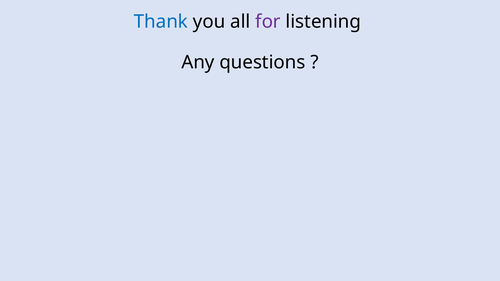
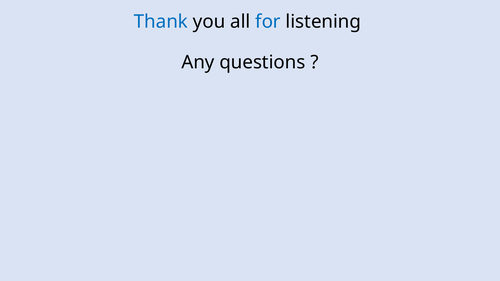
for colour: purple -> blue (268, 22)
